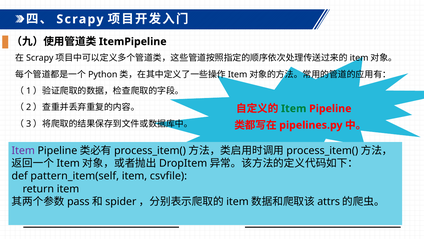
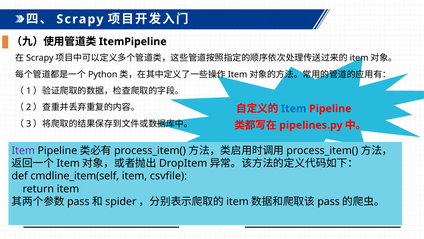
Item colour: green -> blue (294, 108)
pattern_item(self: pattern_item(self -> cmdline_item(self (75, 176)
attrs: attrs -> pass (329, 201)
